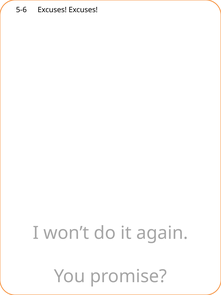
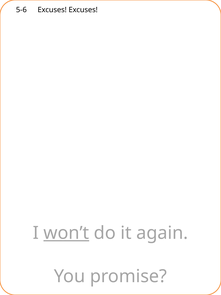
won’t underline: none -> present (66, 233)
